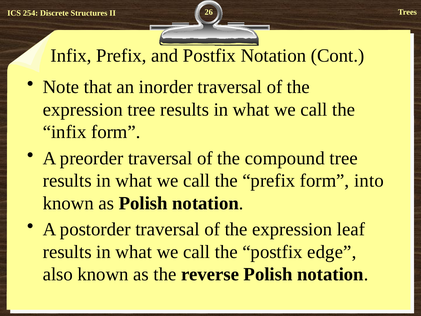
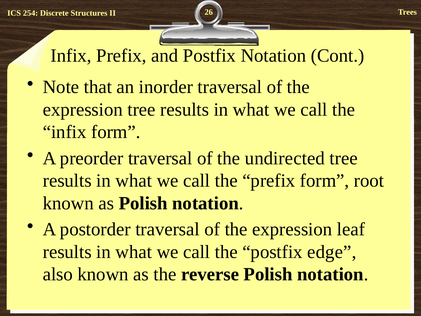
compound: compound -> undirected (285, 158)
into: into -> root (369, 181)
